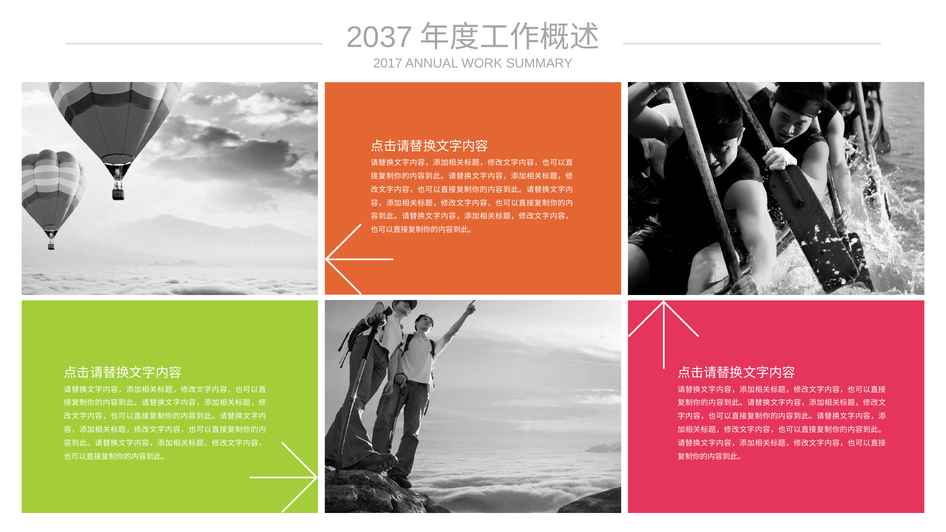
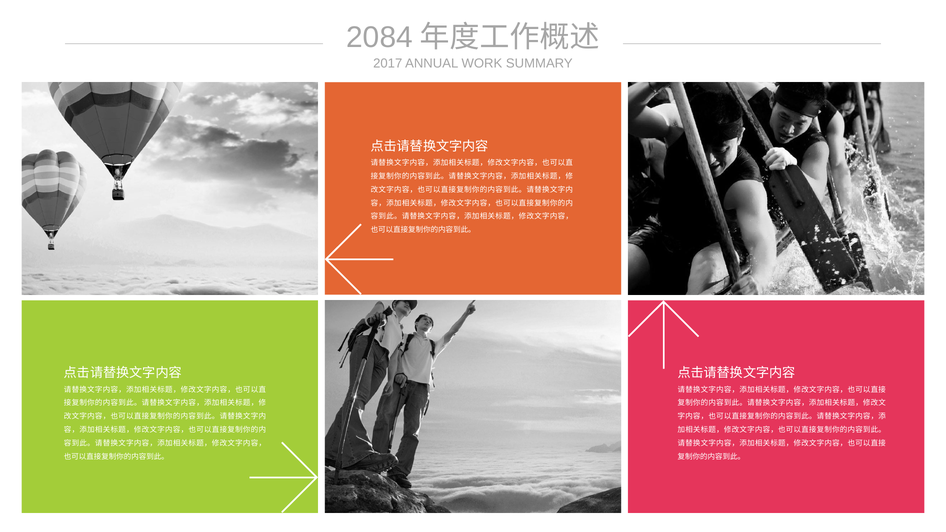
2037: 2037 -> 2084 (380, 37)
